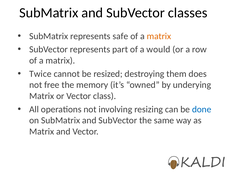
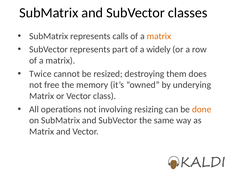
safe: safe -> calls (120, 36)
would: would -> widely (158, 49)
done colour: blue -> orange (202, 109)
